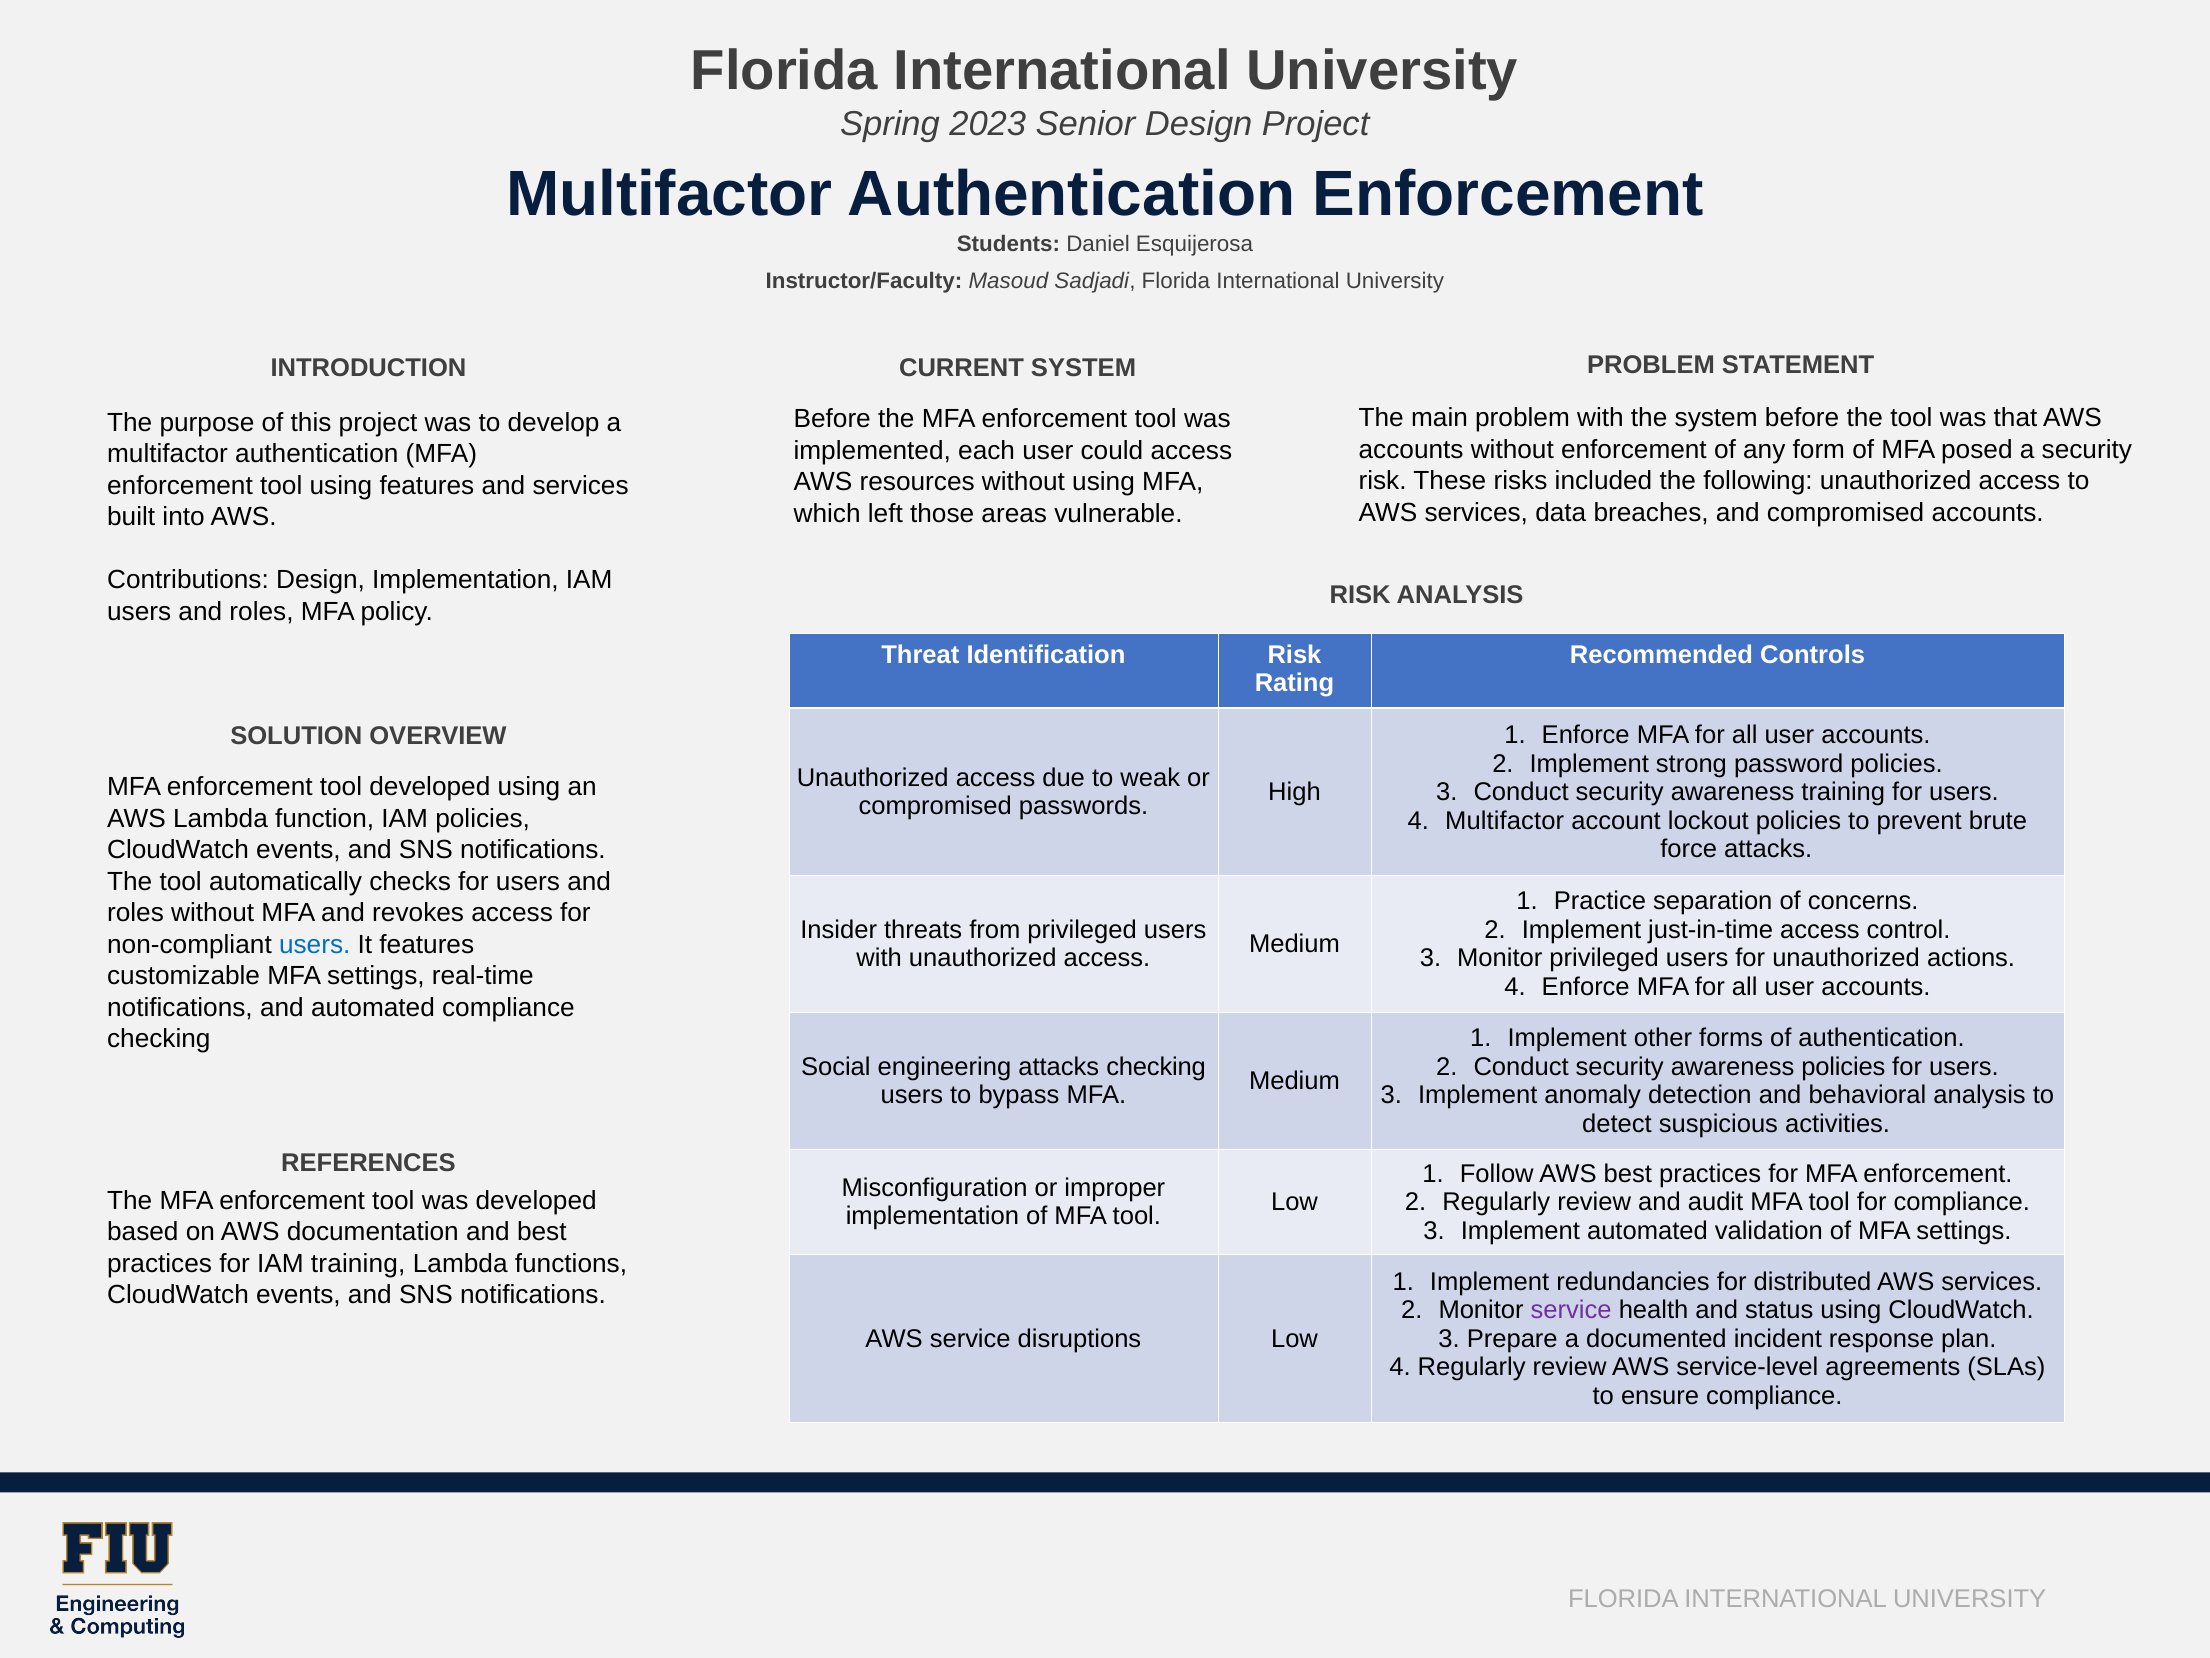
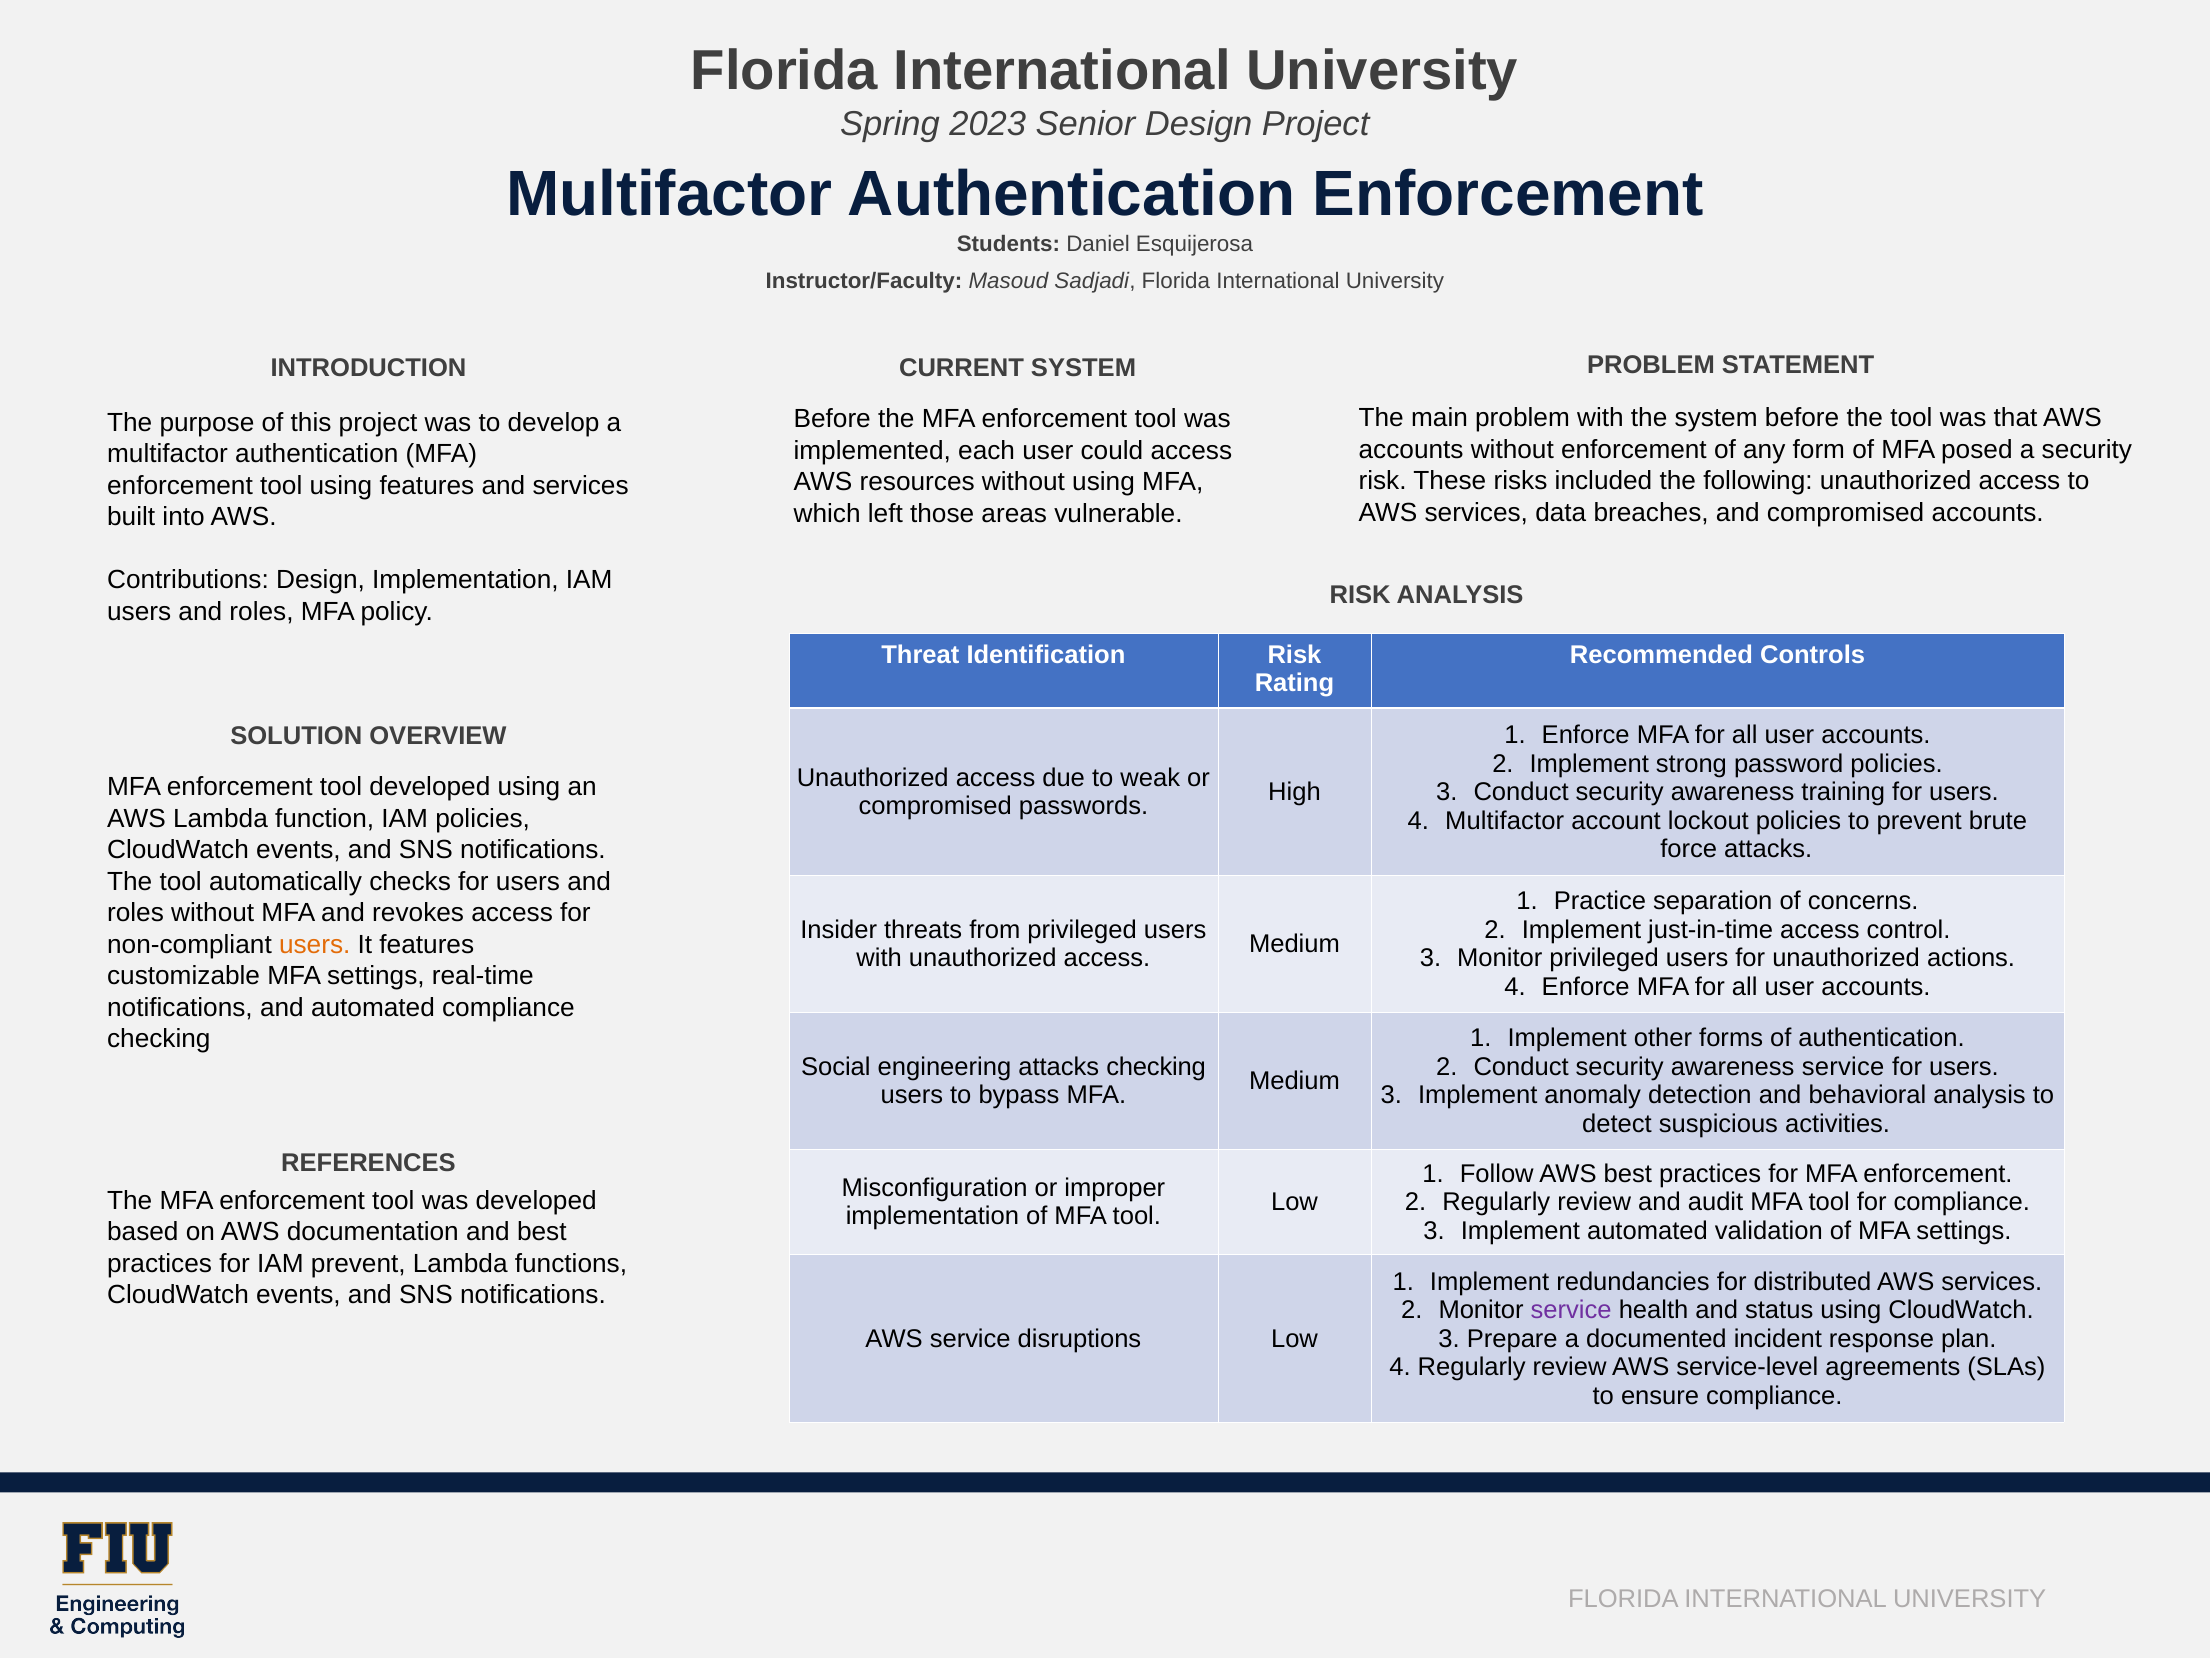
users colour: blue -> orange (315, 944)
awareness policies: policies -> service (1843, 1066)
IAM training: training -> prevent (358, 1263)
